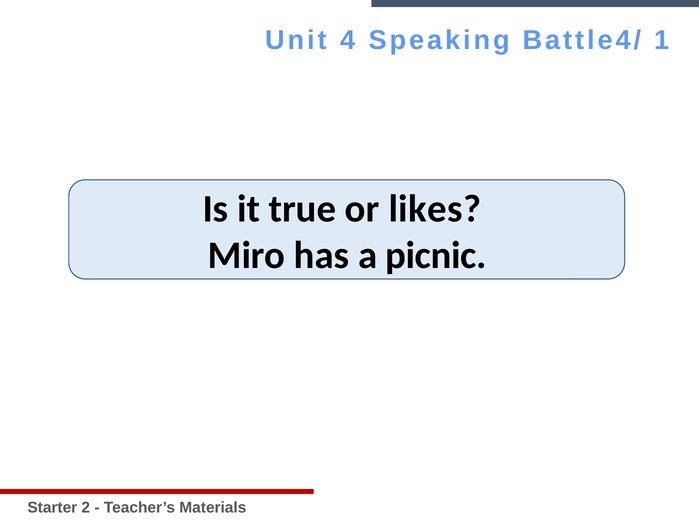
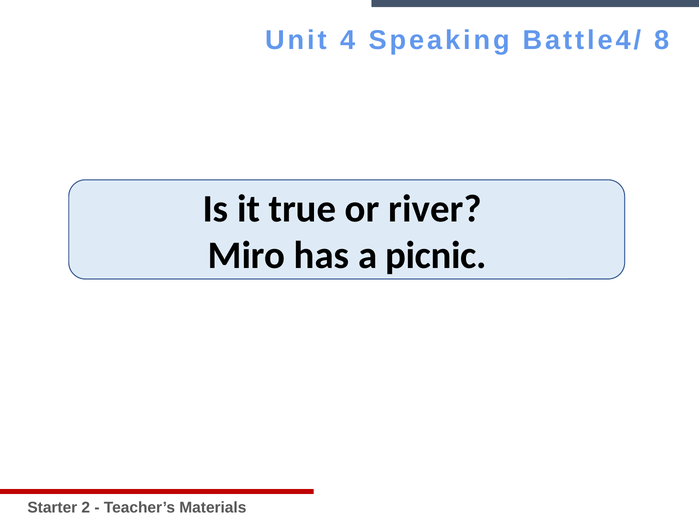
1: 1 -> 8 (662, 40)
likes: likes -> river (435, 208)
